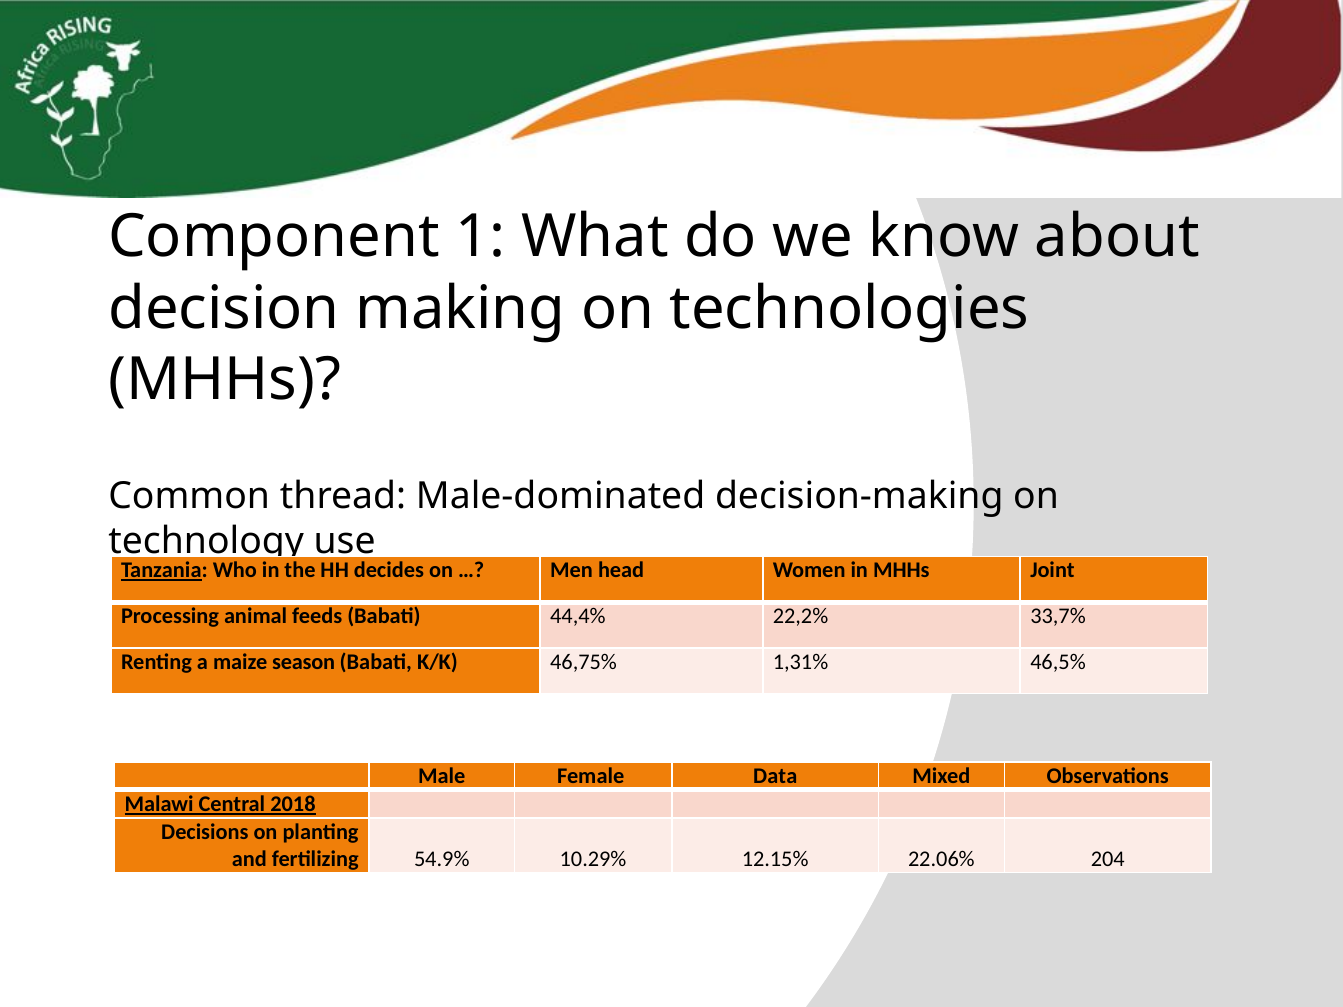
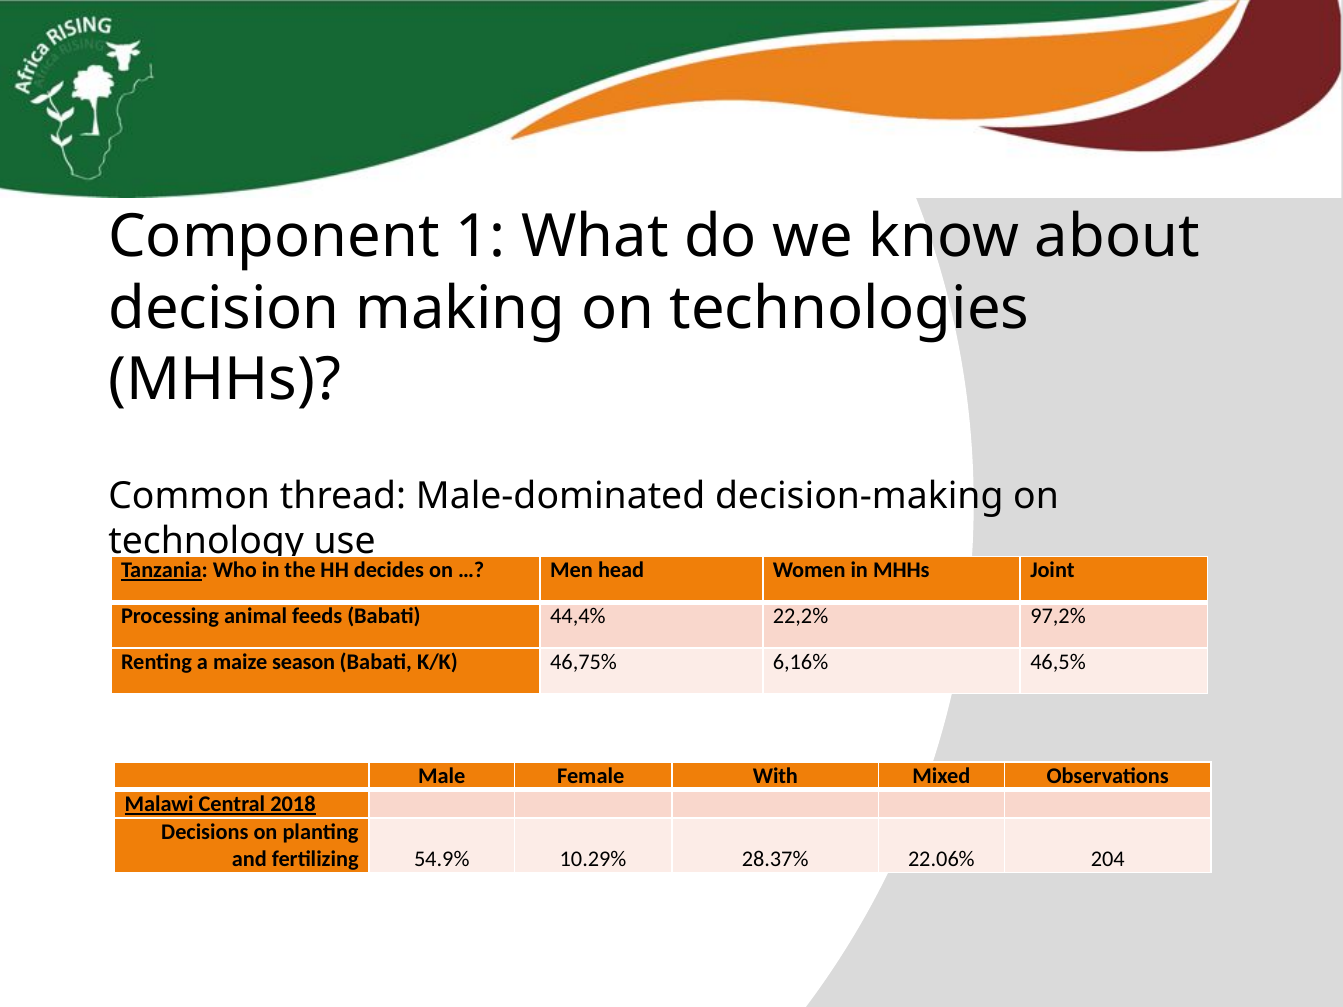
33,7%: 33,7% -> 97,2% (1058, 616)
1,31%: 1,31% -> 6,16% (801, 662)
Data: Data -> With (775, 777)
12.15%: 12.15% -> 28.37% (775, 859)
